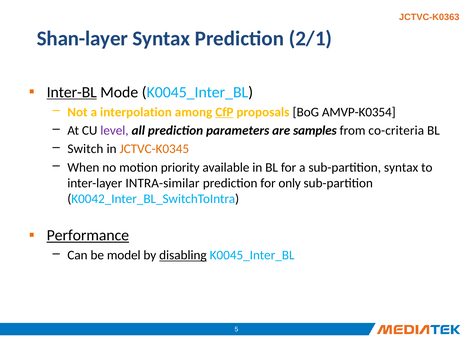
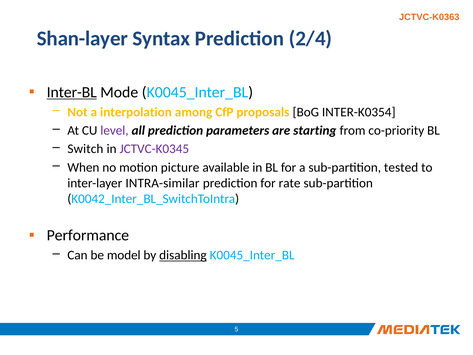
2/1: 2/1 -> 2/4 (310, 38)
CfP underline: present -> none (224, 112)
AMVP-K0354: AMVP-K0354 -> INTER-K0354 (359, 112)
samples: samples -> starting (315, 130)
co-criteria: co-criteria -> co-priority (396, 130)
JCTVC-K0345 colour: orange -> purple (154, 149)
priority: priority -> picture (180, 167)
sub-partition syntax: syntax -> tested (401, 167)
only: only -> rate (290, 183)
Performance underline: present -> none (88, 235)
